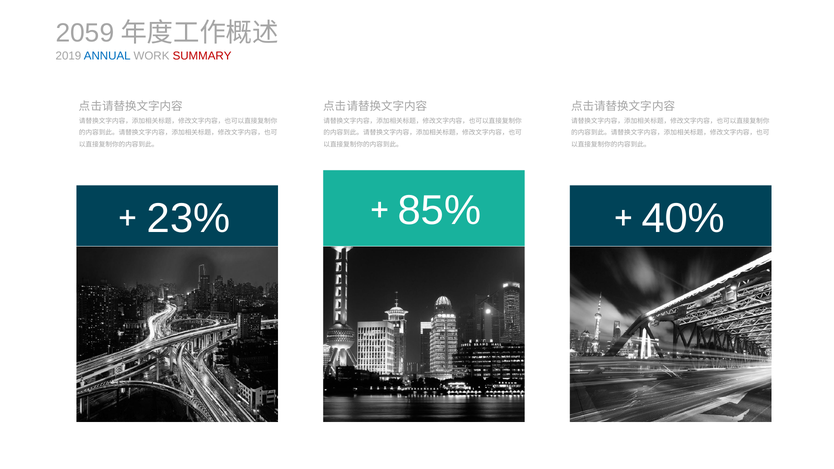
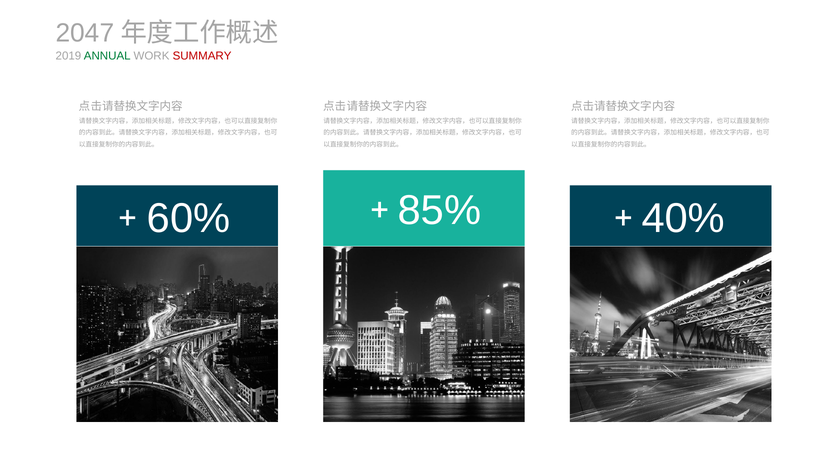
2059: 2059 -> 2047 (85, 33)
ANNUAL colour: blue -> green (107, 56)
23%: 23% -> 60% (189, 219)
